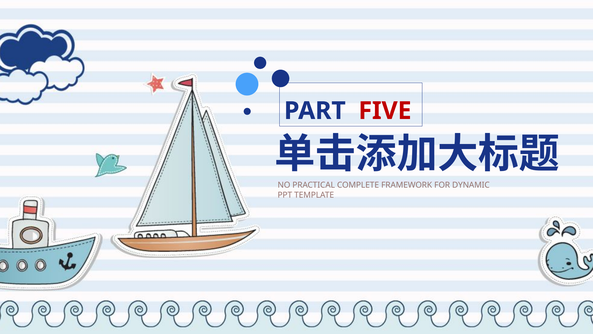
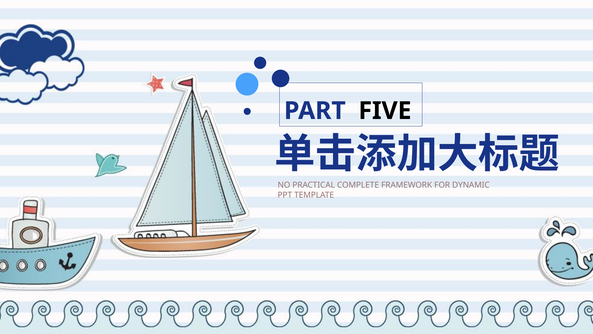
FIVE colour: red -> black (385, 111)
